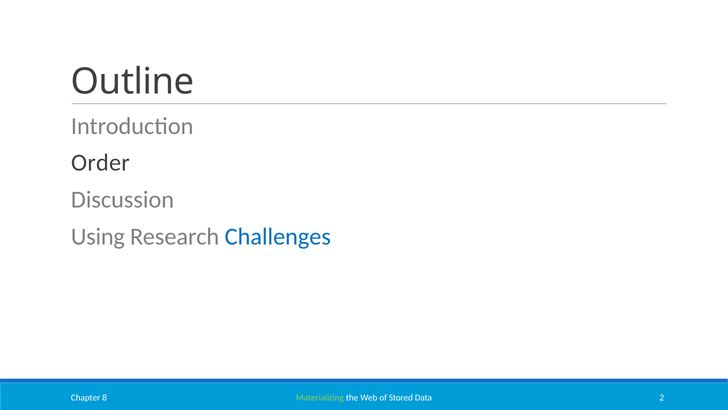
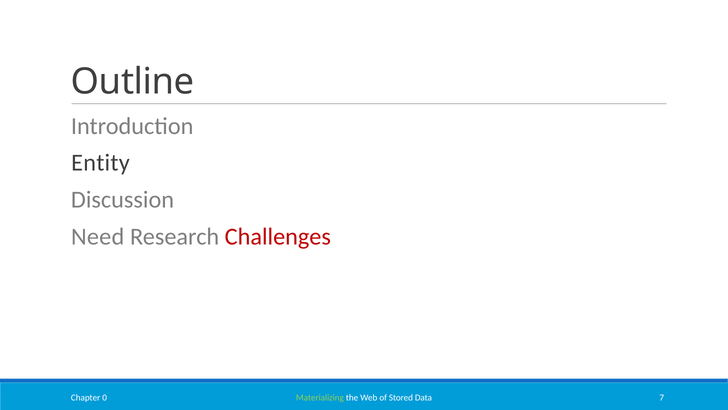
Order: Order -> Entity (100, 163)
Using: Using -> Need (98, 236)
Challenges colour: blue -> red (278, 236)
2: 2 -> 7 (662, 397)
8: 8 -> 0 (105, 397)
